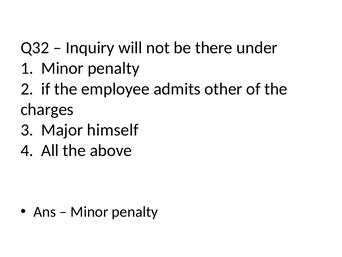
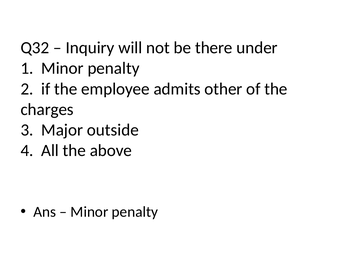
himself: himself -> outside (113, 130)
